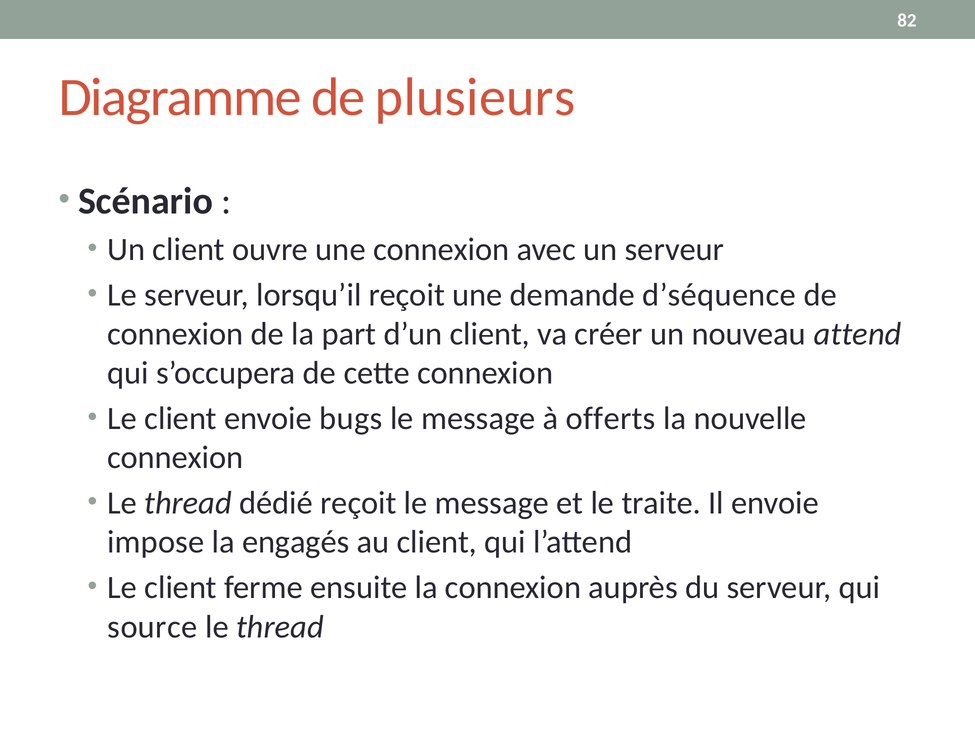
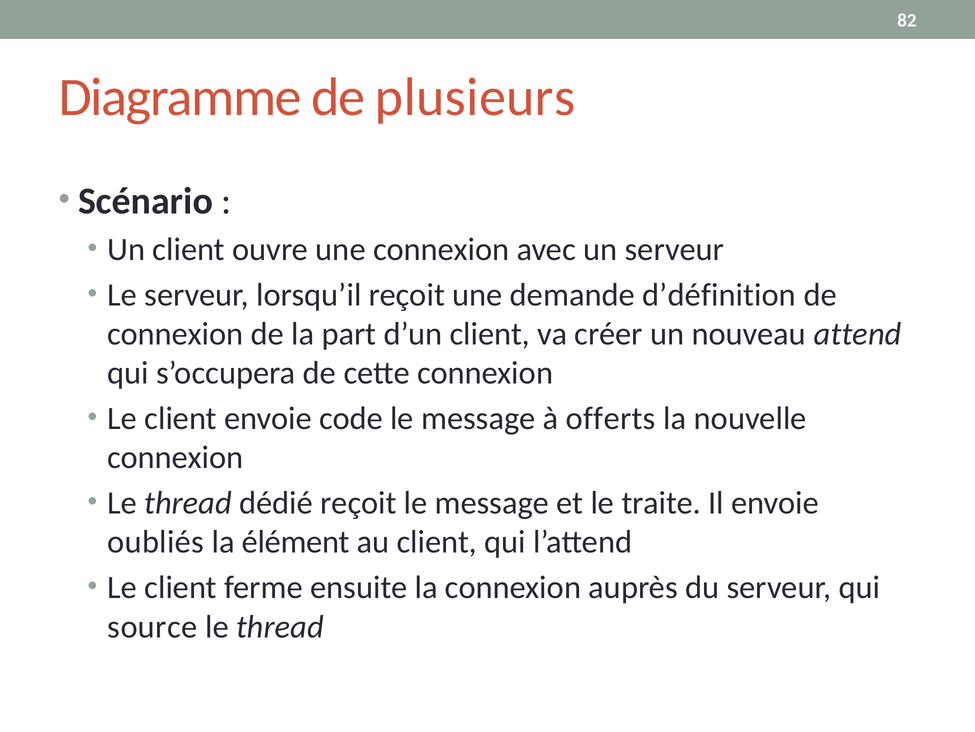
d’séquence: d’séquence -> d’définition (719, 295)
bugs: bugs -> code (351, 418)
impose: impose -> oubliés (156, 542)
engagés: engagés -> élément (296, 542)
